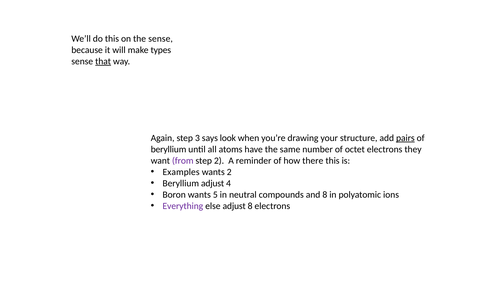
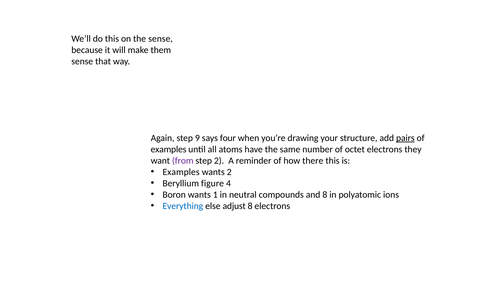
types: types -> them (161, 50)
that underline: present -> none (103, 61)
3: 3 -> 9 (197, 138)
look: look -> four (228, 138)
beryllium: beryllium -> examples (169, 150)
Beryllium adjust: adjust -> figure (213, 184)
5: 5 -> 1 (215, 195)
Everything colour: purple -> blue (183, 206)
